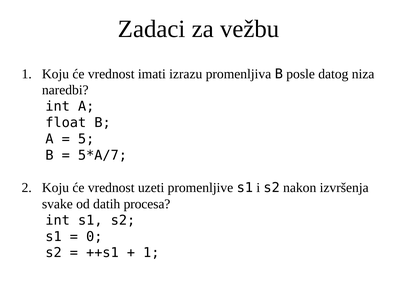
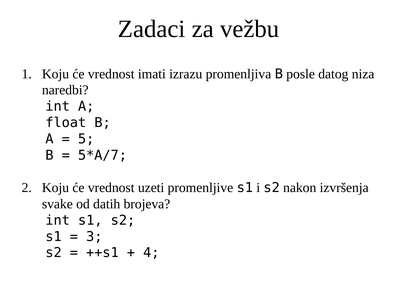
procesa: procesa -> brojeva (147, 204)
0: 0 -> 3 (94, 237)
1: 1 -> 4 (151, 253)
